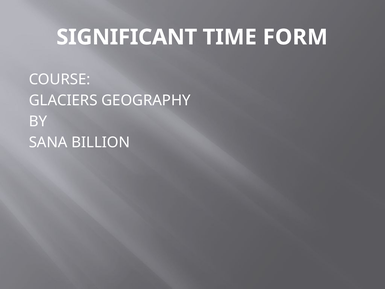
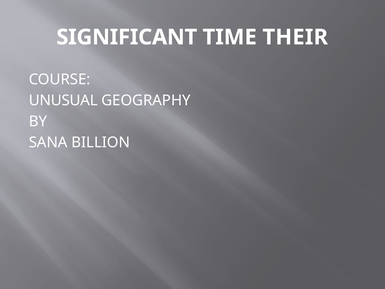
FORM: FORM -> THEIR (295, 37)
GLACIERS: GLACIERS -> UNUSUAL (63, 100)
